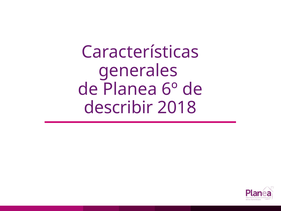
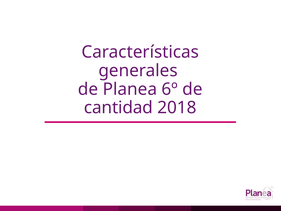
describir: describir -> cantidad (118, 108)
